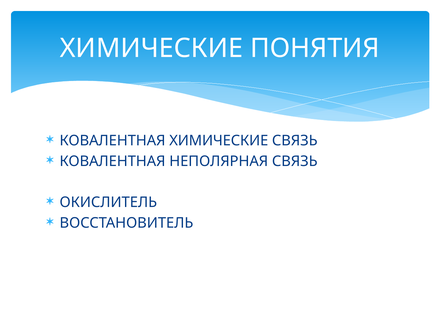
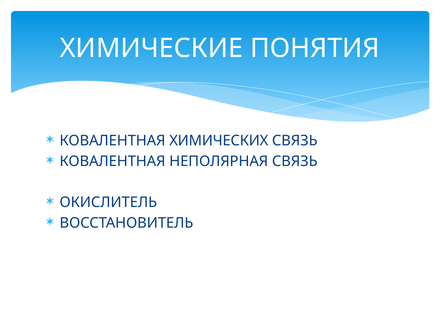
КОВАЛЕНТНАЯ ХИМИЧЕСКИЕ: ХИМИЧЕСКИЕ -> ХИМИЧЕСКИХ (219, 141)
